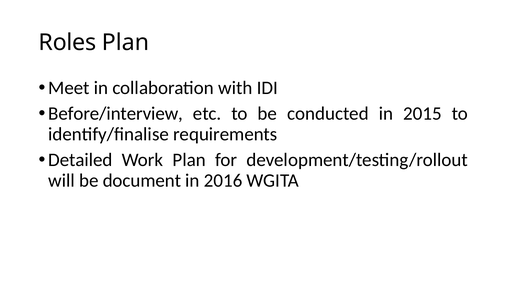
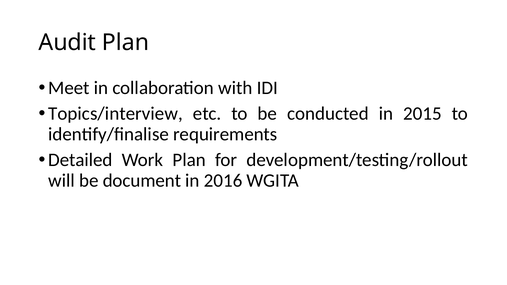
Roles: Roles -> Audit (67, 43)
Before/interview: Before/interview -> Topics/interview (115, 114)
